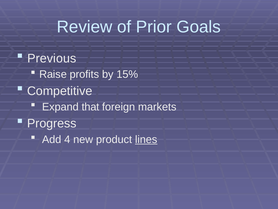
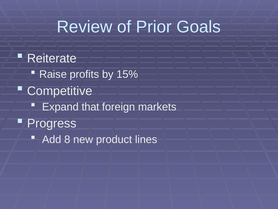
Previous: Previous -> Reiterate (52, 58)
4: 4 -> 8 (67, 139)
lines underline: present -> none (146, 139)
